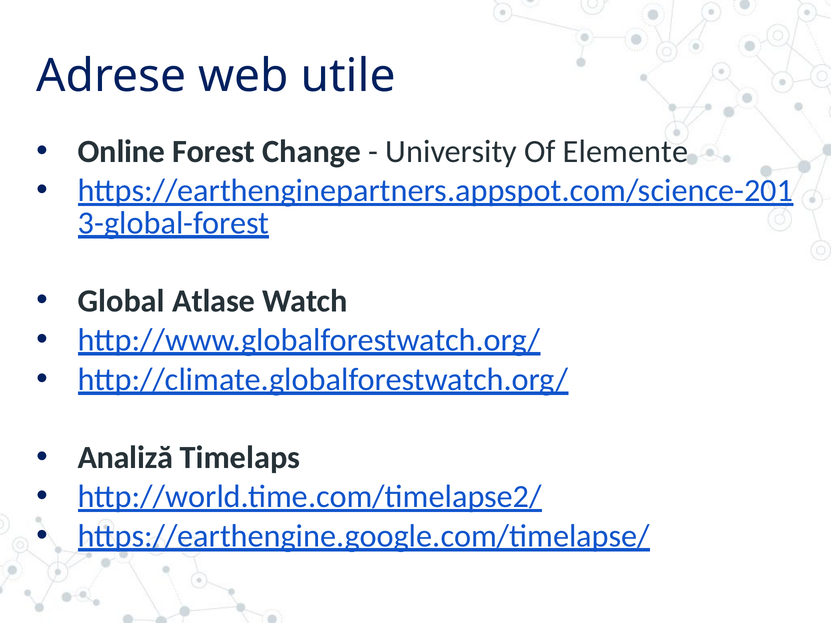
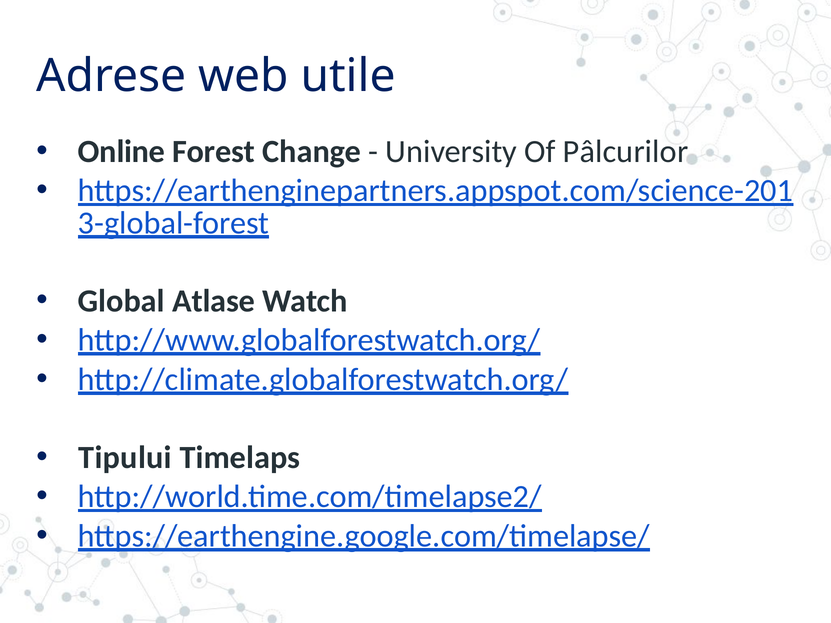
Elemente: Elemente -> Pâlcurilor (626, 152)
Analiză: Analiză -> Tipului (125, 458)
